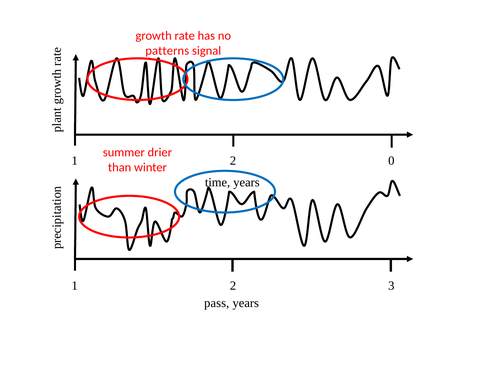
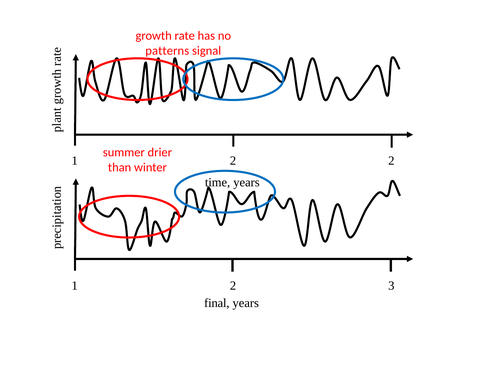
2 0: 0 -> 2 (391, 161)
pass: pass -> final (217, 303)
